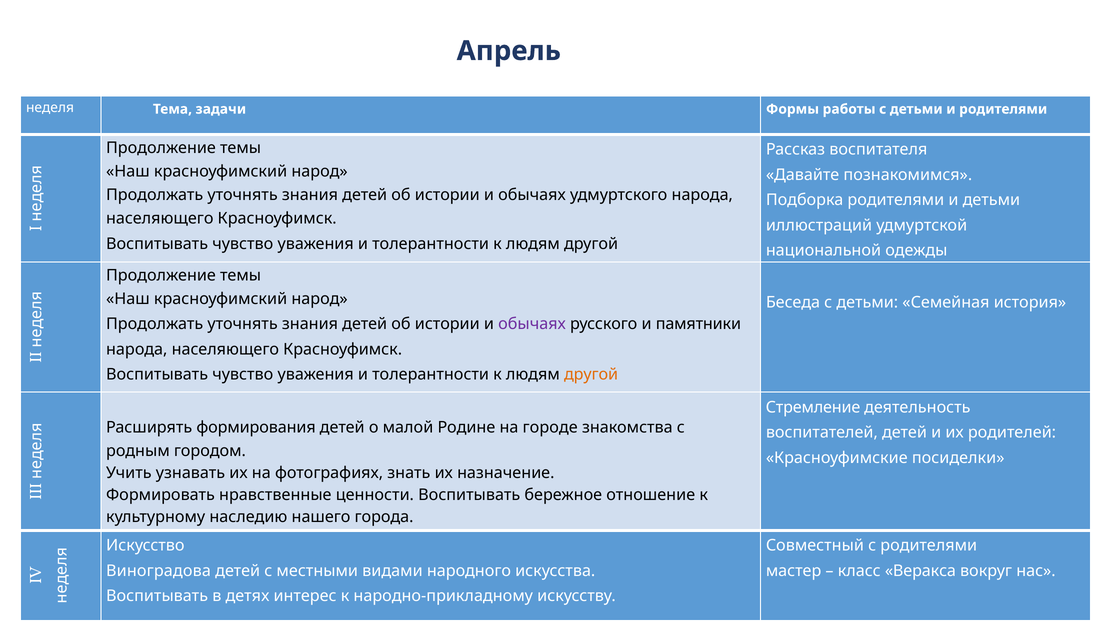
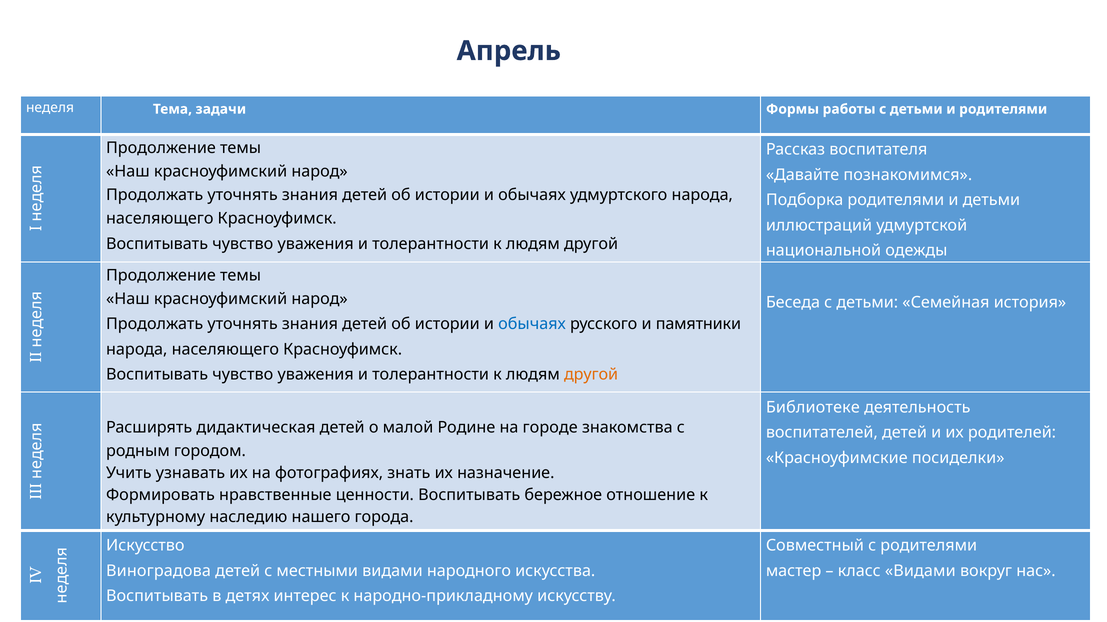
обычаях colour: purple -> blue (532, 324)
Стремление: Стремление -> Библиотеке (813, 408)
формирования: формирования -> дидактическая (256, 428)
класс Веракса: Веракса -> Видами (920, 571)
